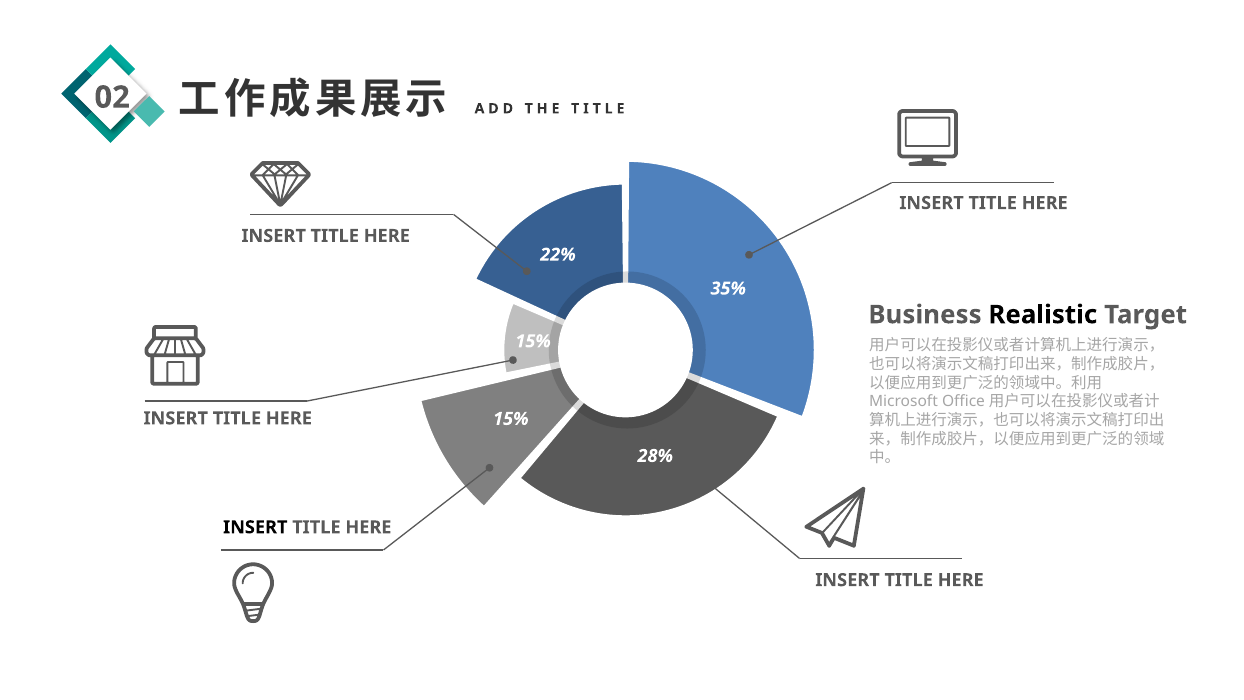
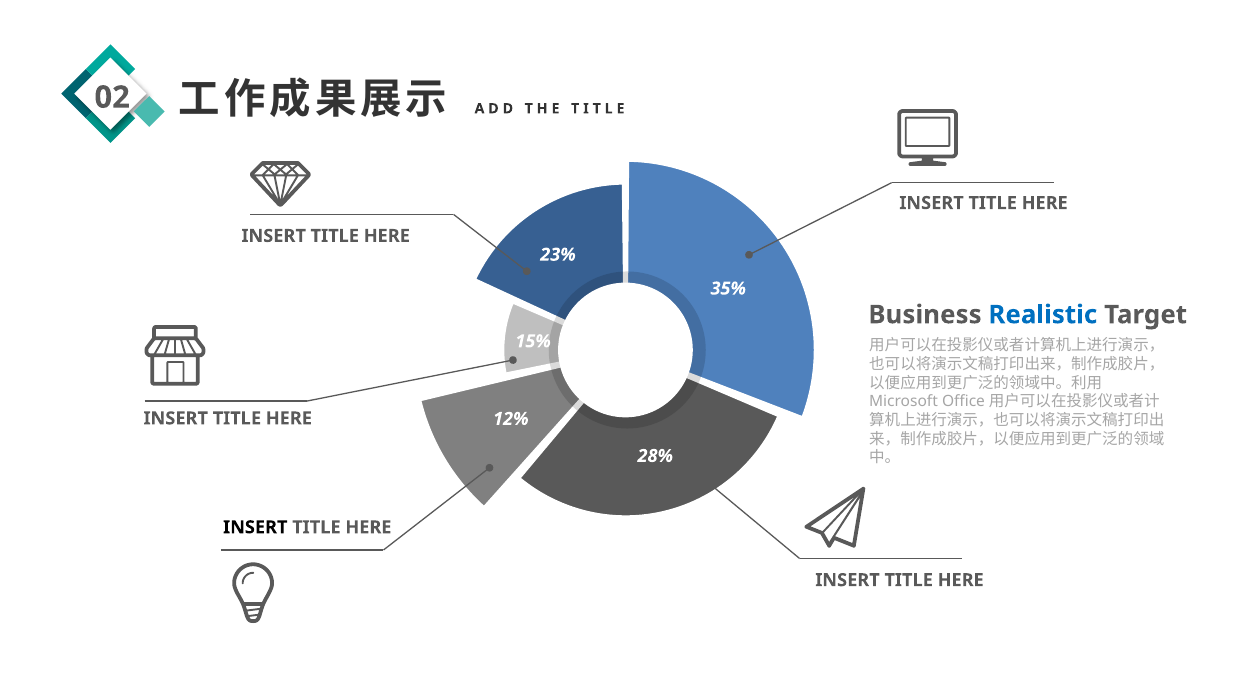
22%: 22% -> 23% (558, 255)
Realistic colour: black -> blue (1043, 315)
15%: 15% -> 12% (511, 419)
